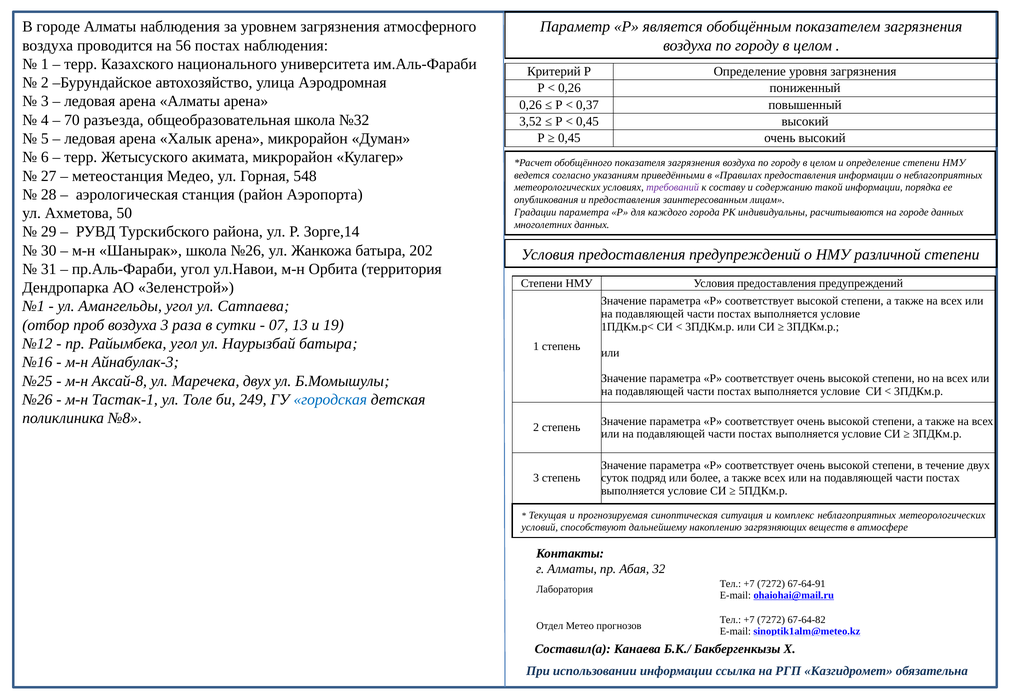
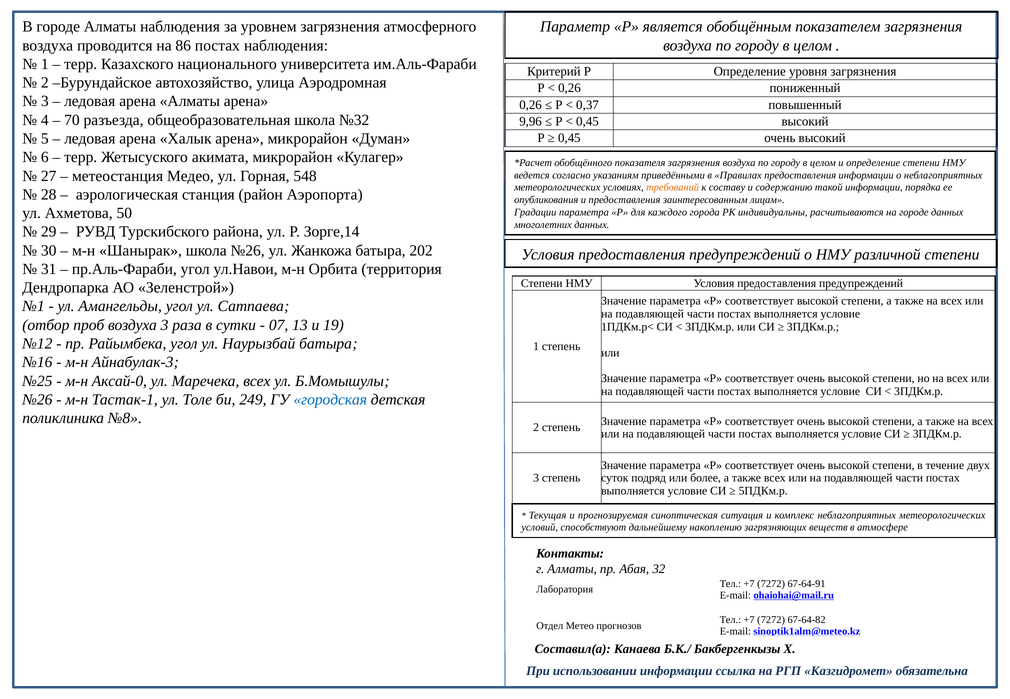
56: 56 -> 86 (183, 45)
3,52: 3,52 -> 9,96 (531, 121)
требований colour: purple -> orange (673, 188)
Аксай-8: Аксай-8 -> Аксай-0 (119, 381)
Маречека двух: двух -> всех (257, 381)
